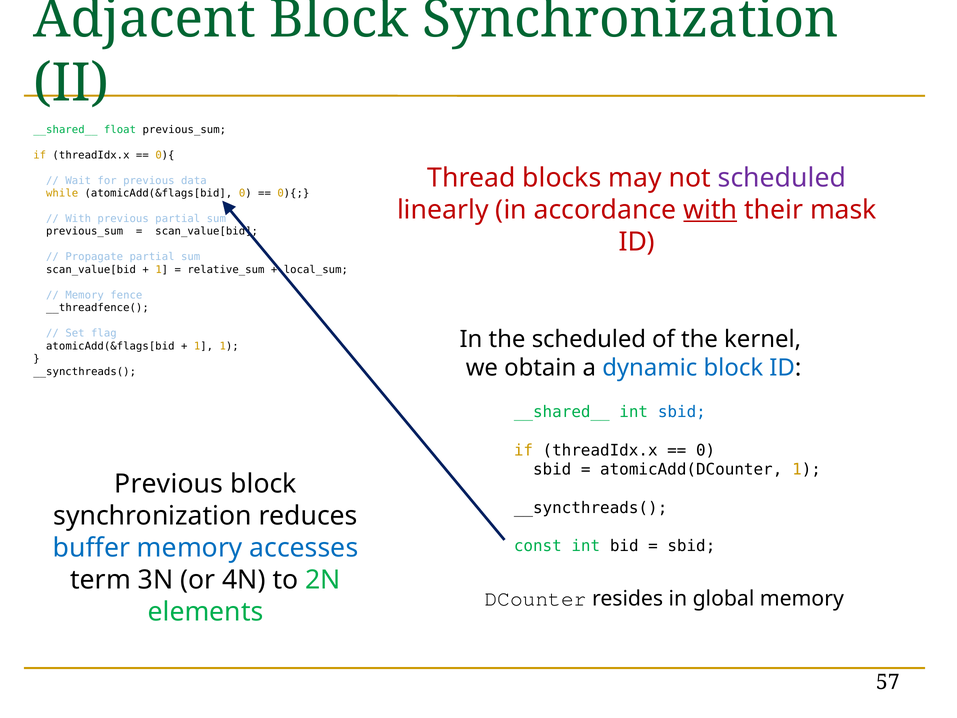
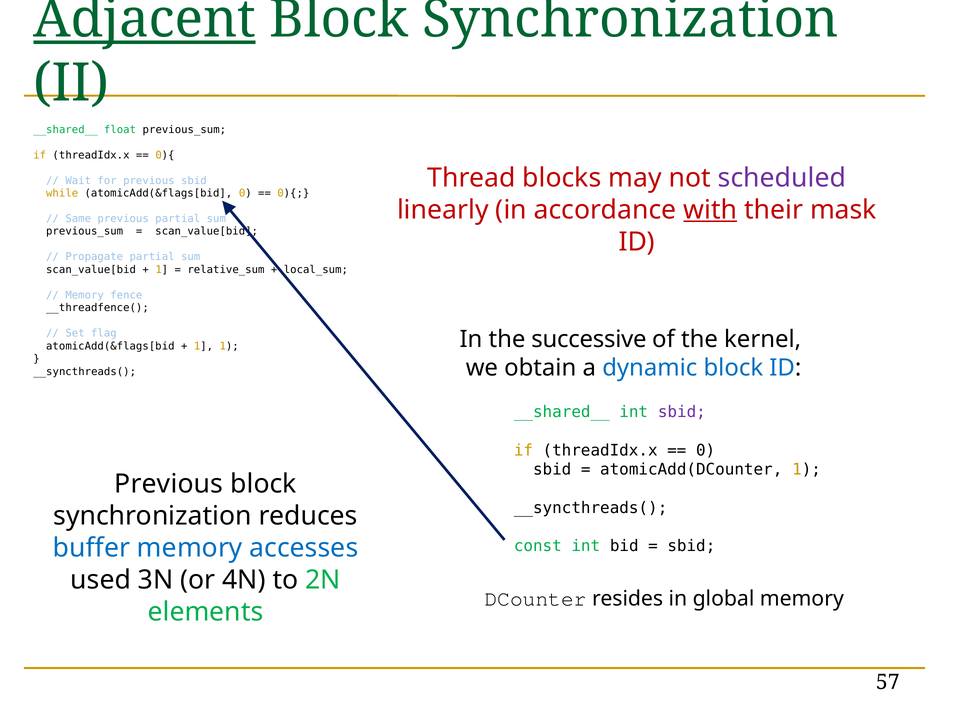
Adjacent underline: none -> present (145, 19)
previous data: data -> sbid (194, 180)
With: With -> Same (78, 219)
the scheduled: scheduled -> successive (589, 339)
sbid colour: blue -> purple (682, 412)
term: term -> used (101, 580)
